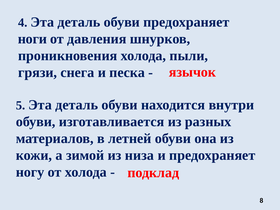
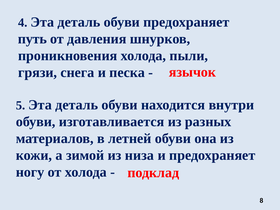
ноги: ноги -> путь (32, 39)
